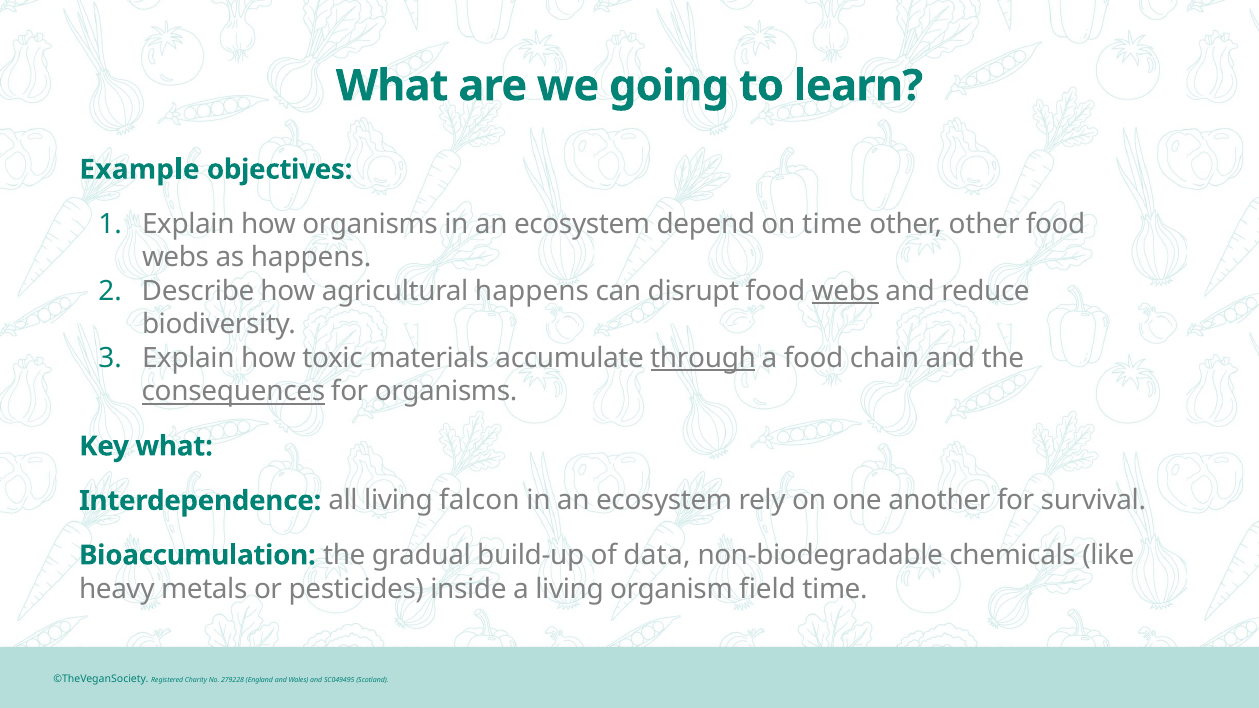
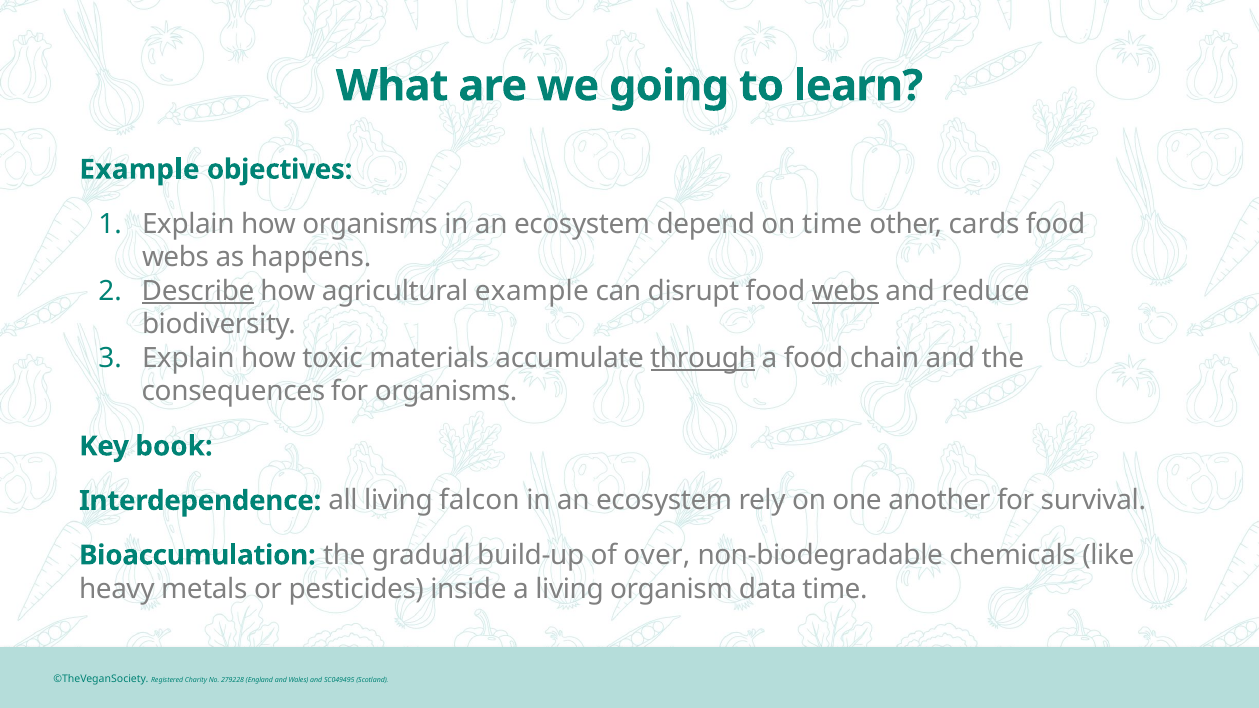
other other: other -> cards (984, 224)
Describe underline: none -> present (198, 291)
agricultural happens: happens -> example (532, 291)
consequences underline: present -> none (233, 392)
Key what: what -> book (174, 446)
data: data -> over (657, 555)
field: field -> data (768, 589)
